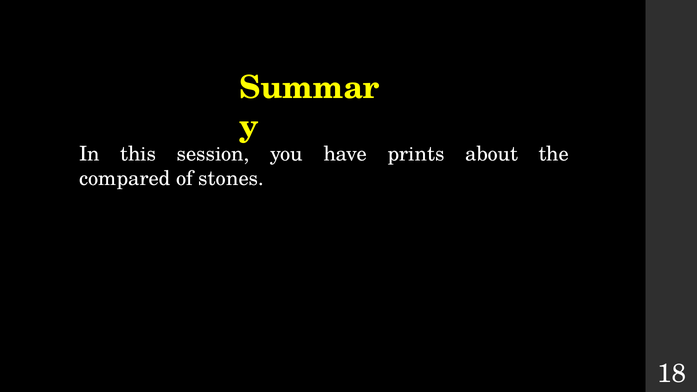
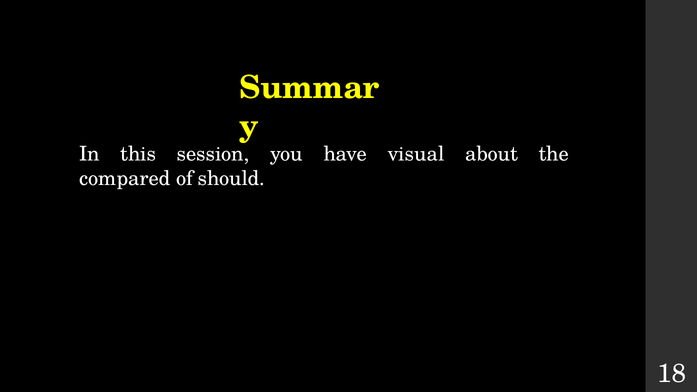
prints: prints -> visual (416, 154)
stones: stones -> should (231, 179)
